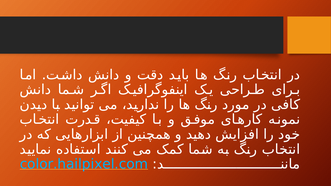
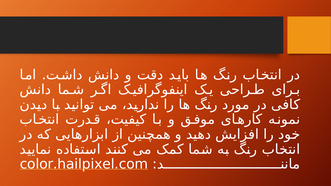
color.hailpixel.com colour: light blue -> white (84, 164)
